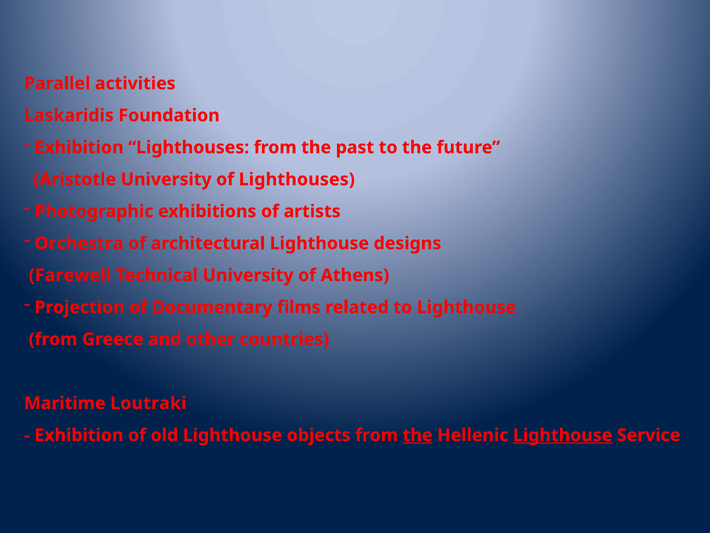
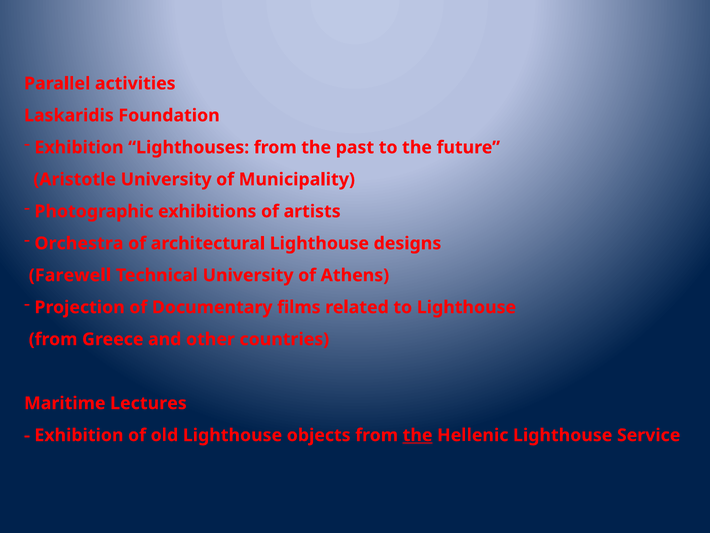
of Lighthouses: Lighthouses -> Municipality (297, 179)
Loutraki: Loutraki -> Lectures (148, 403)
Lighthouse underline: present -> none (563, 435)
